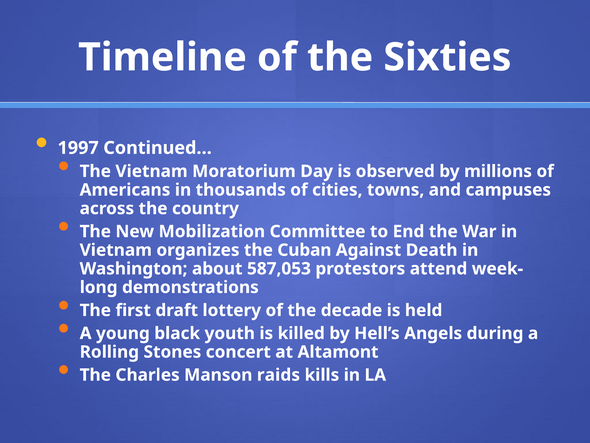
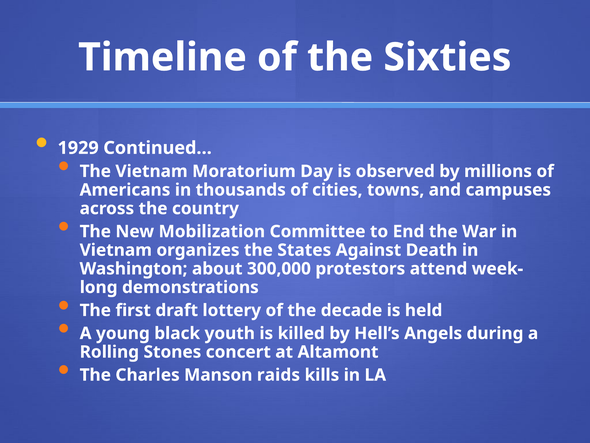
1997: 1997 -> 1929 (78, 148)
Cuban: Cuban -> States (304, 250)
587,053: 587,053 -> 300,000 (279, 268)
